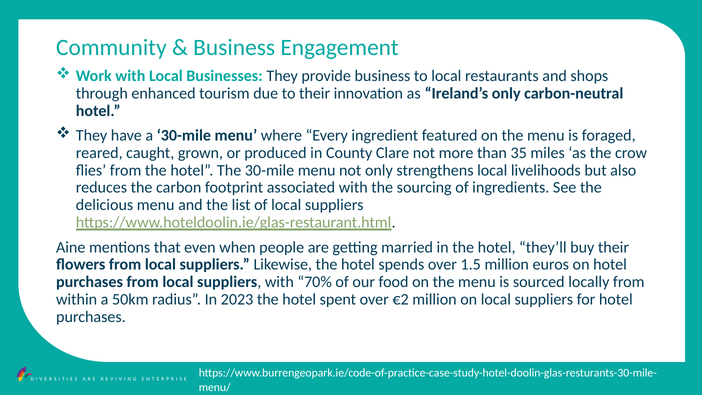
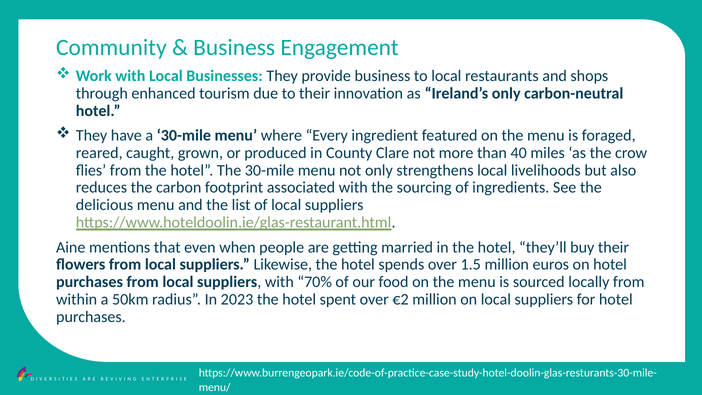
35: 35 -> 40 (519, 153)
